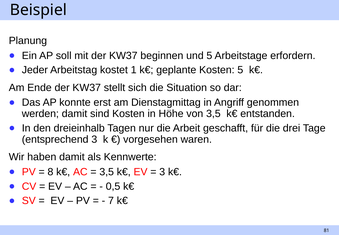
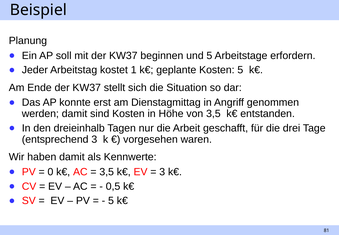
8: 8 -> 0 (50, 172)
7: 7 -> 5 (111, 200)
